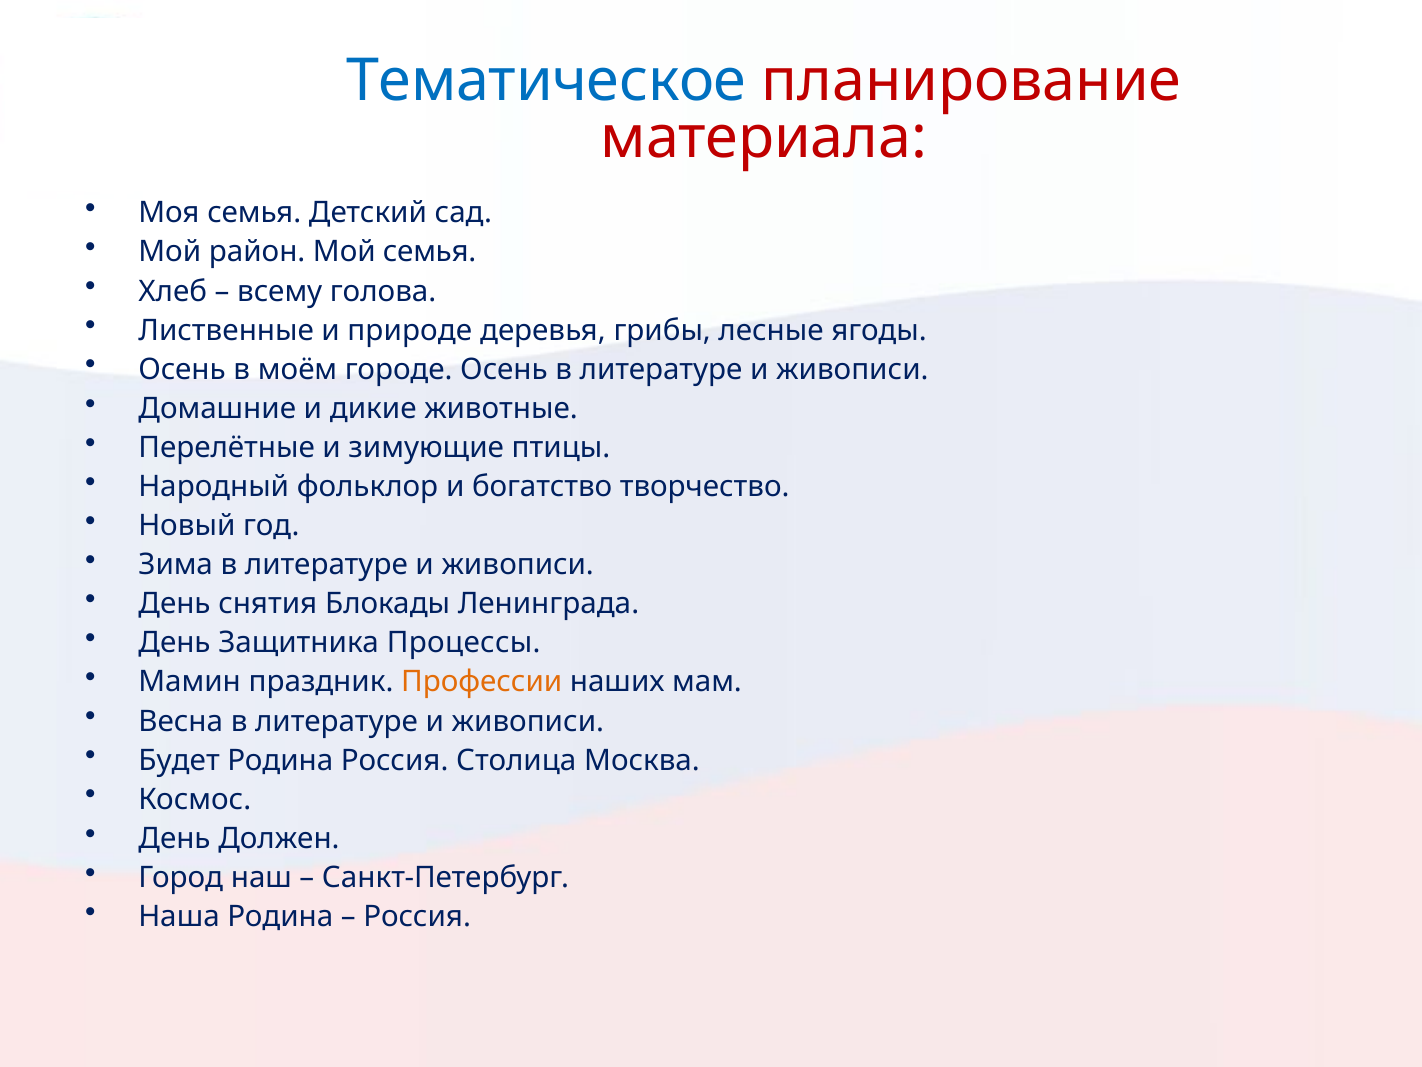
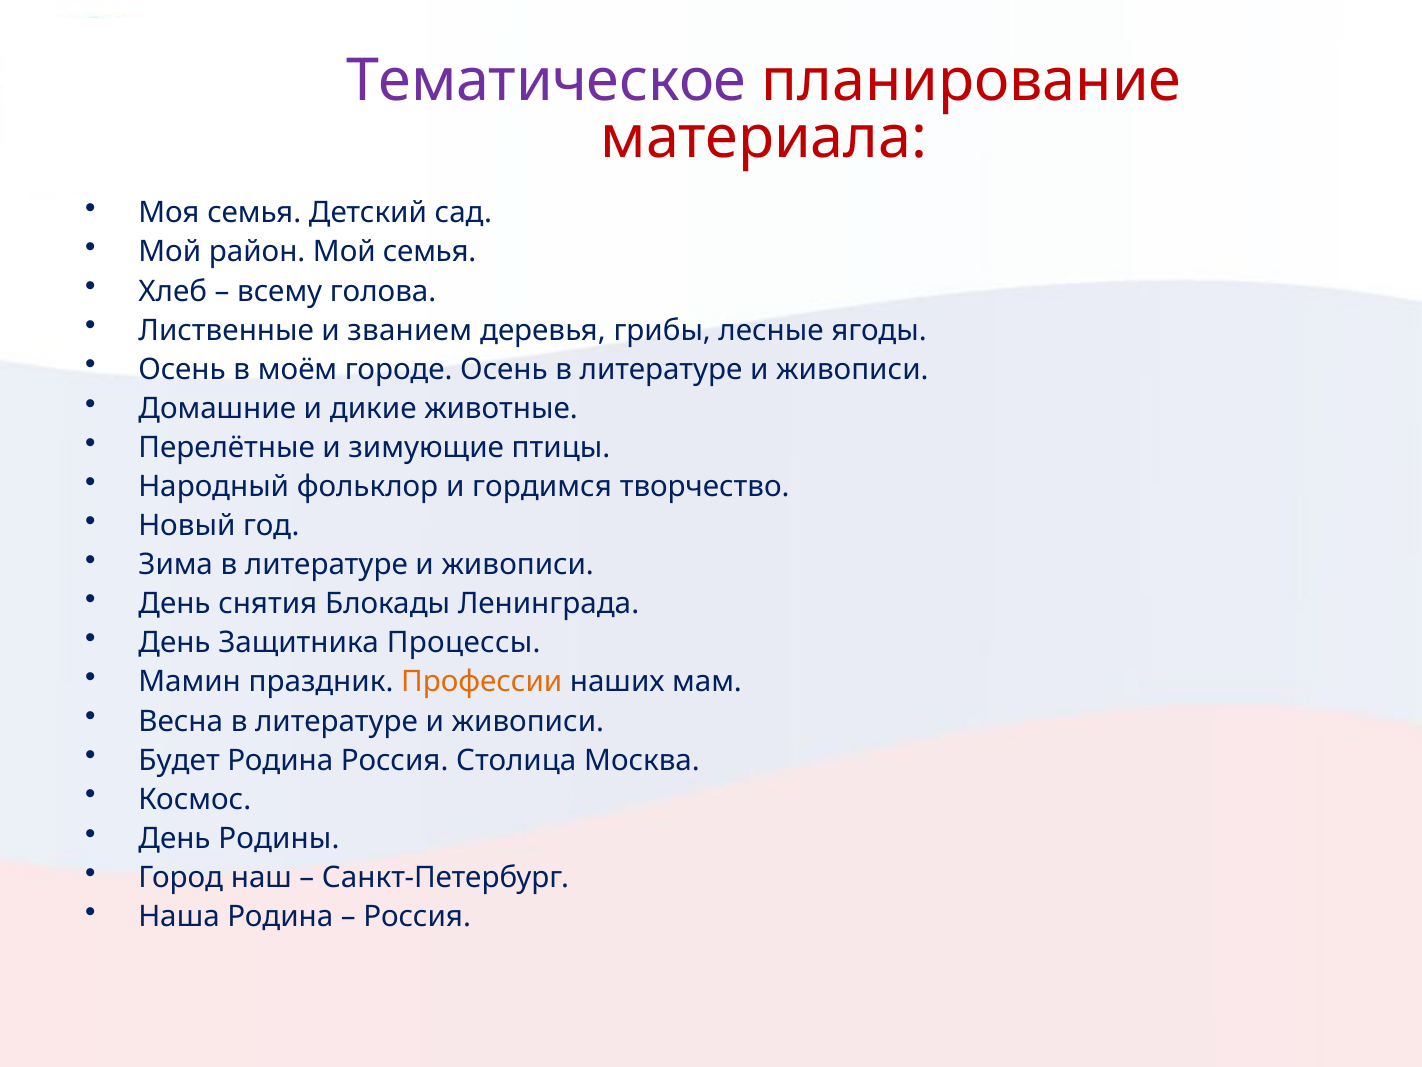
Тематическое colour: blue -> purple (546, 81)
природе: природе -> званием (410, 330)
богатство: богатство -> гордимся (542, 486)
Должен: Должен -> Родины (279, 838)
